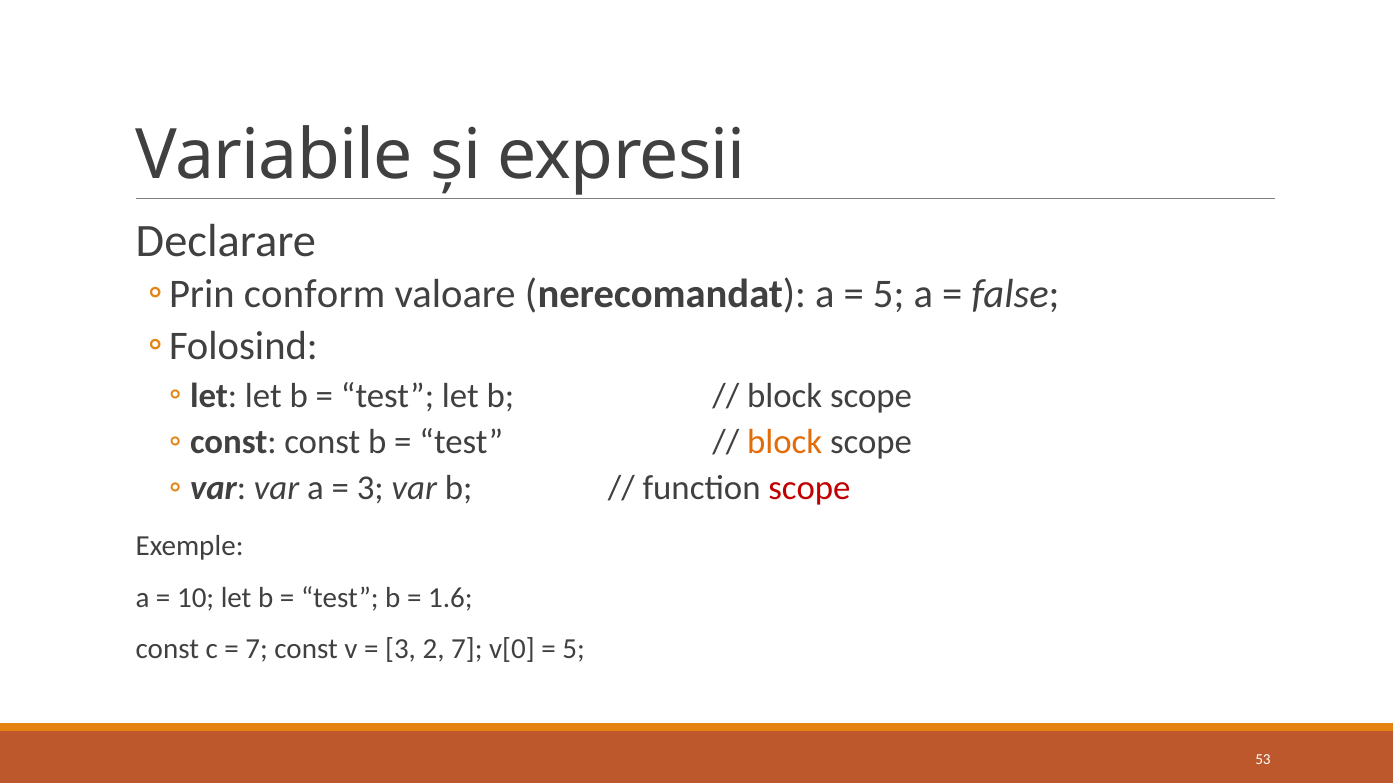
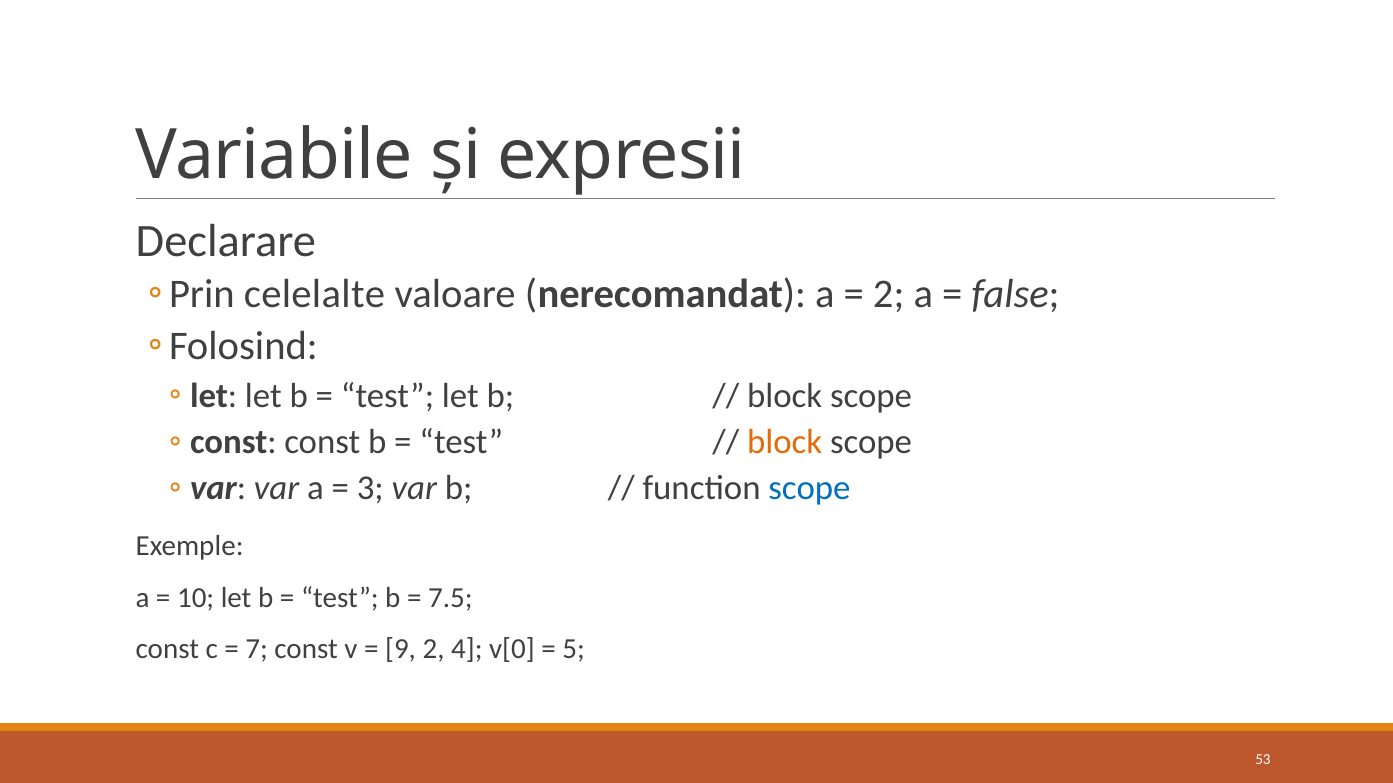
conform: conform -> celelalte (314, 294)
5: 5 -> 2 (889, 294)
scope colour: red -> blue (809, 489)
1.6: 1.6 -> 7.5 (450, 598)
3: 3 -> 9 (401, 650)
2 7: 7 -> 4 (467, 650)
